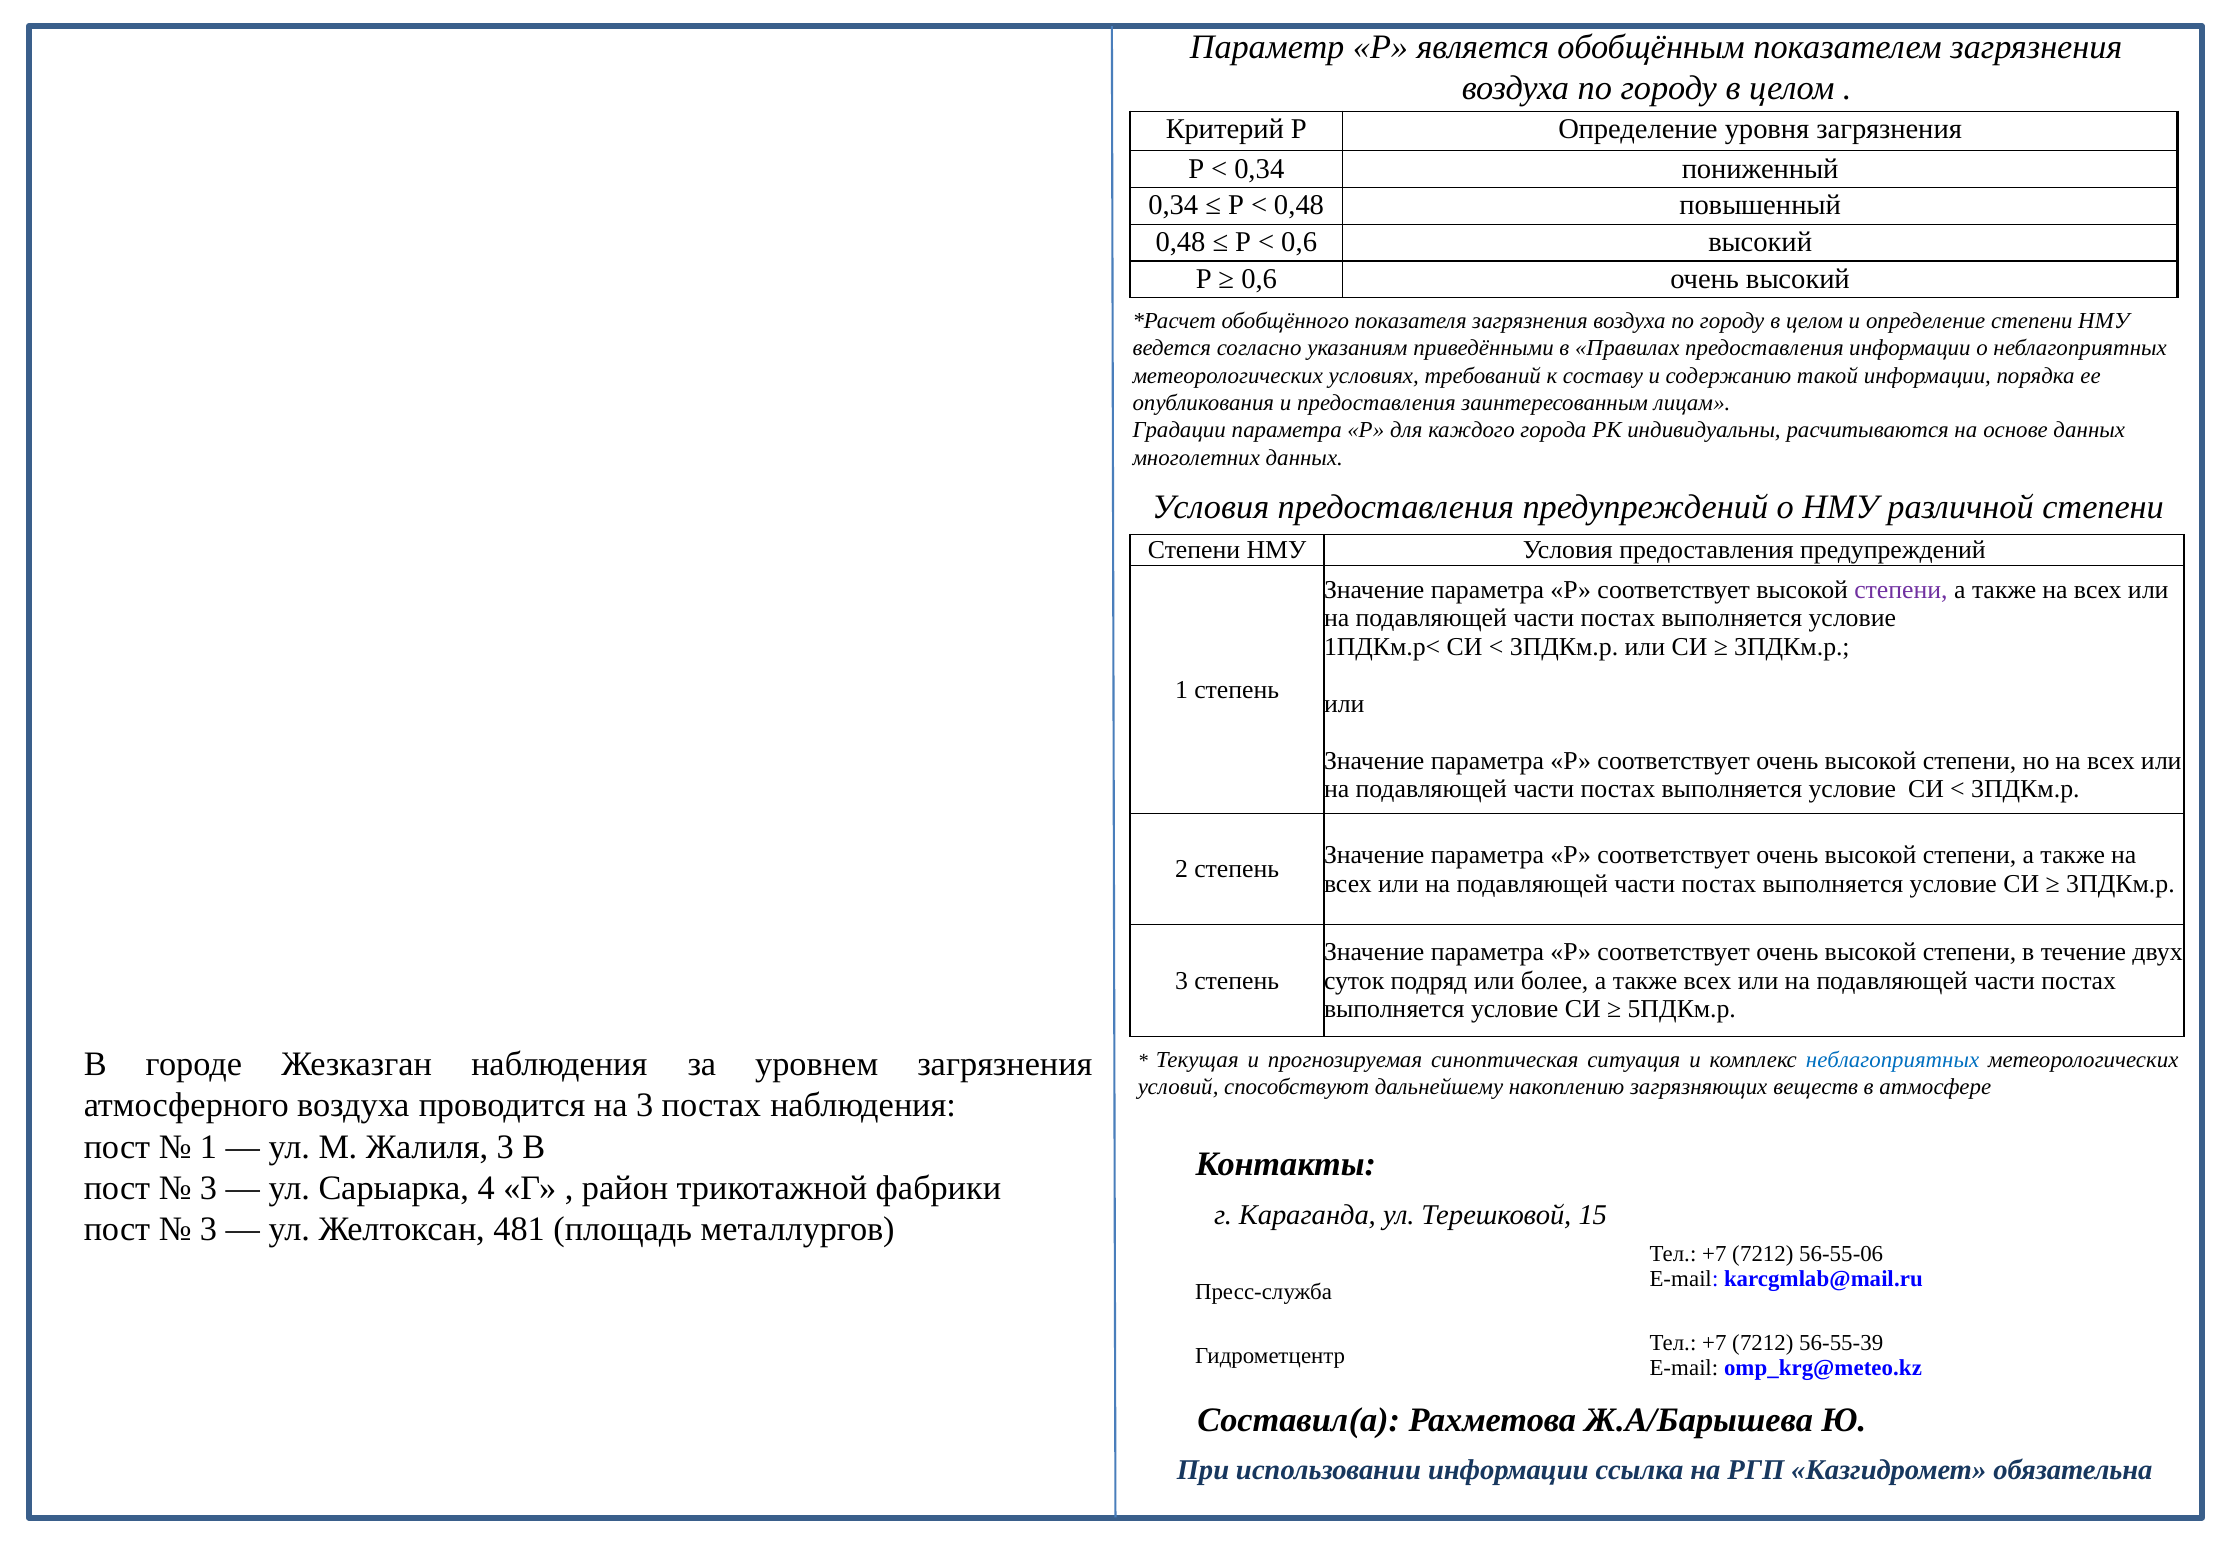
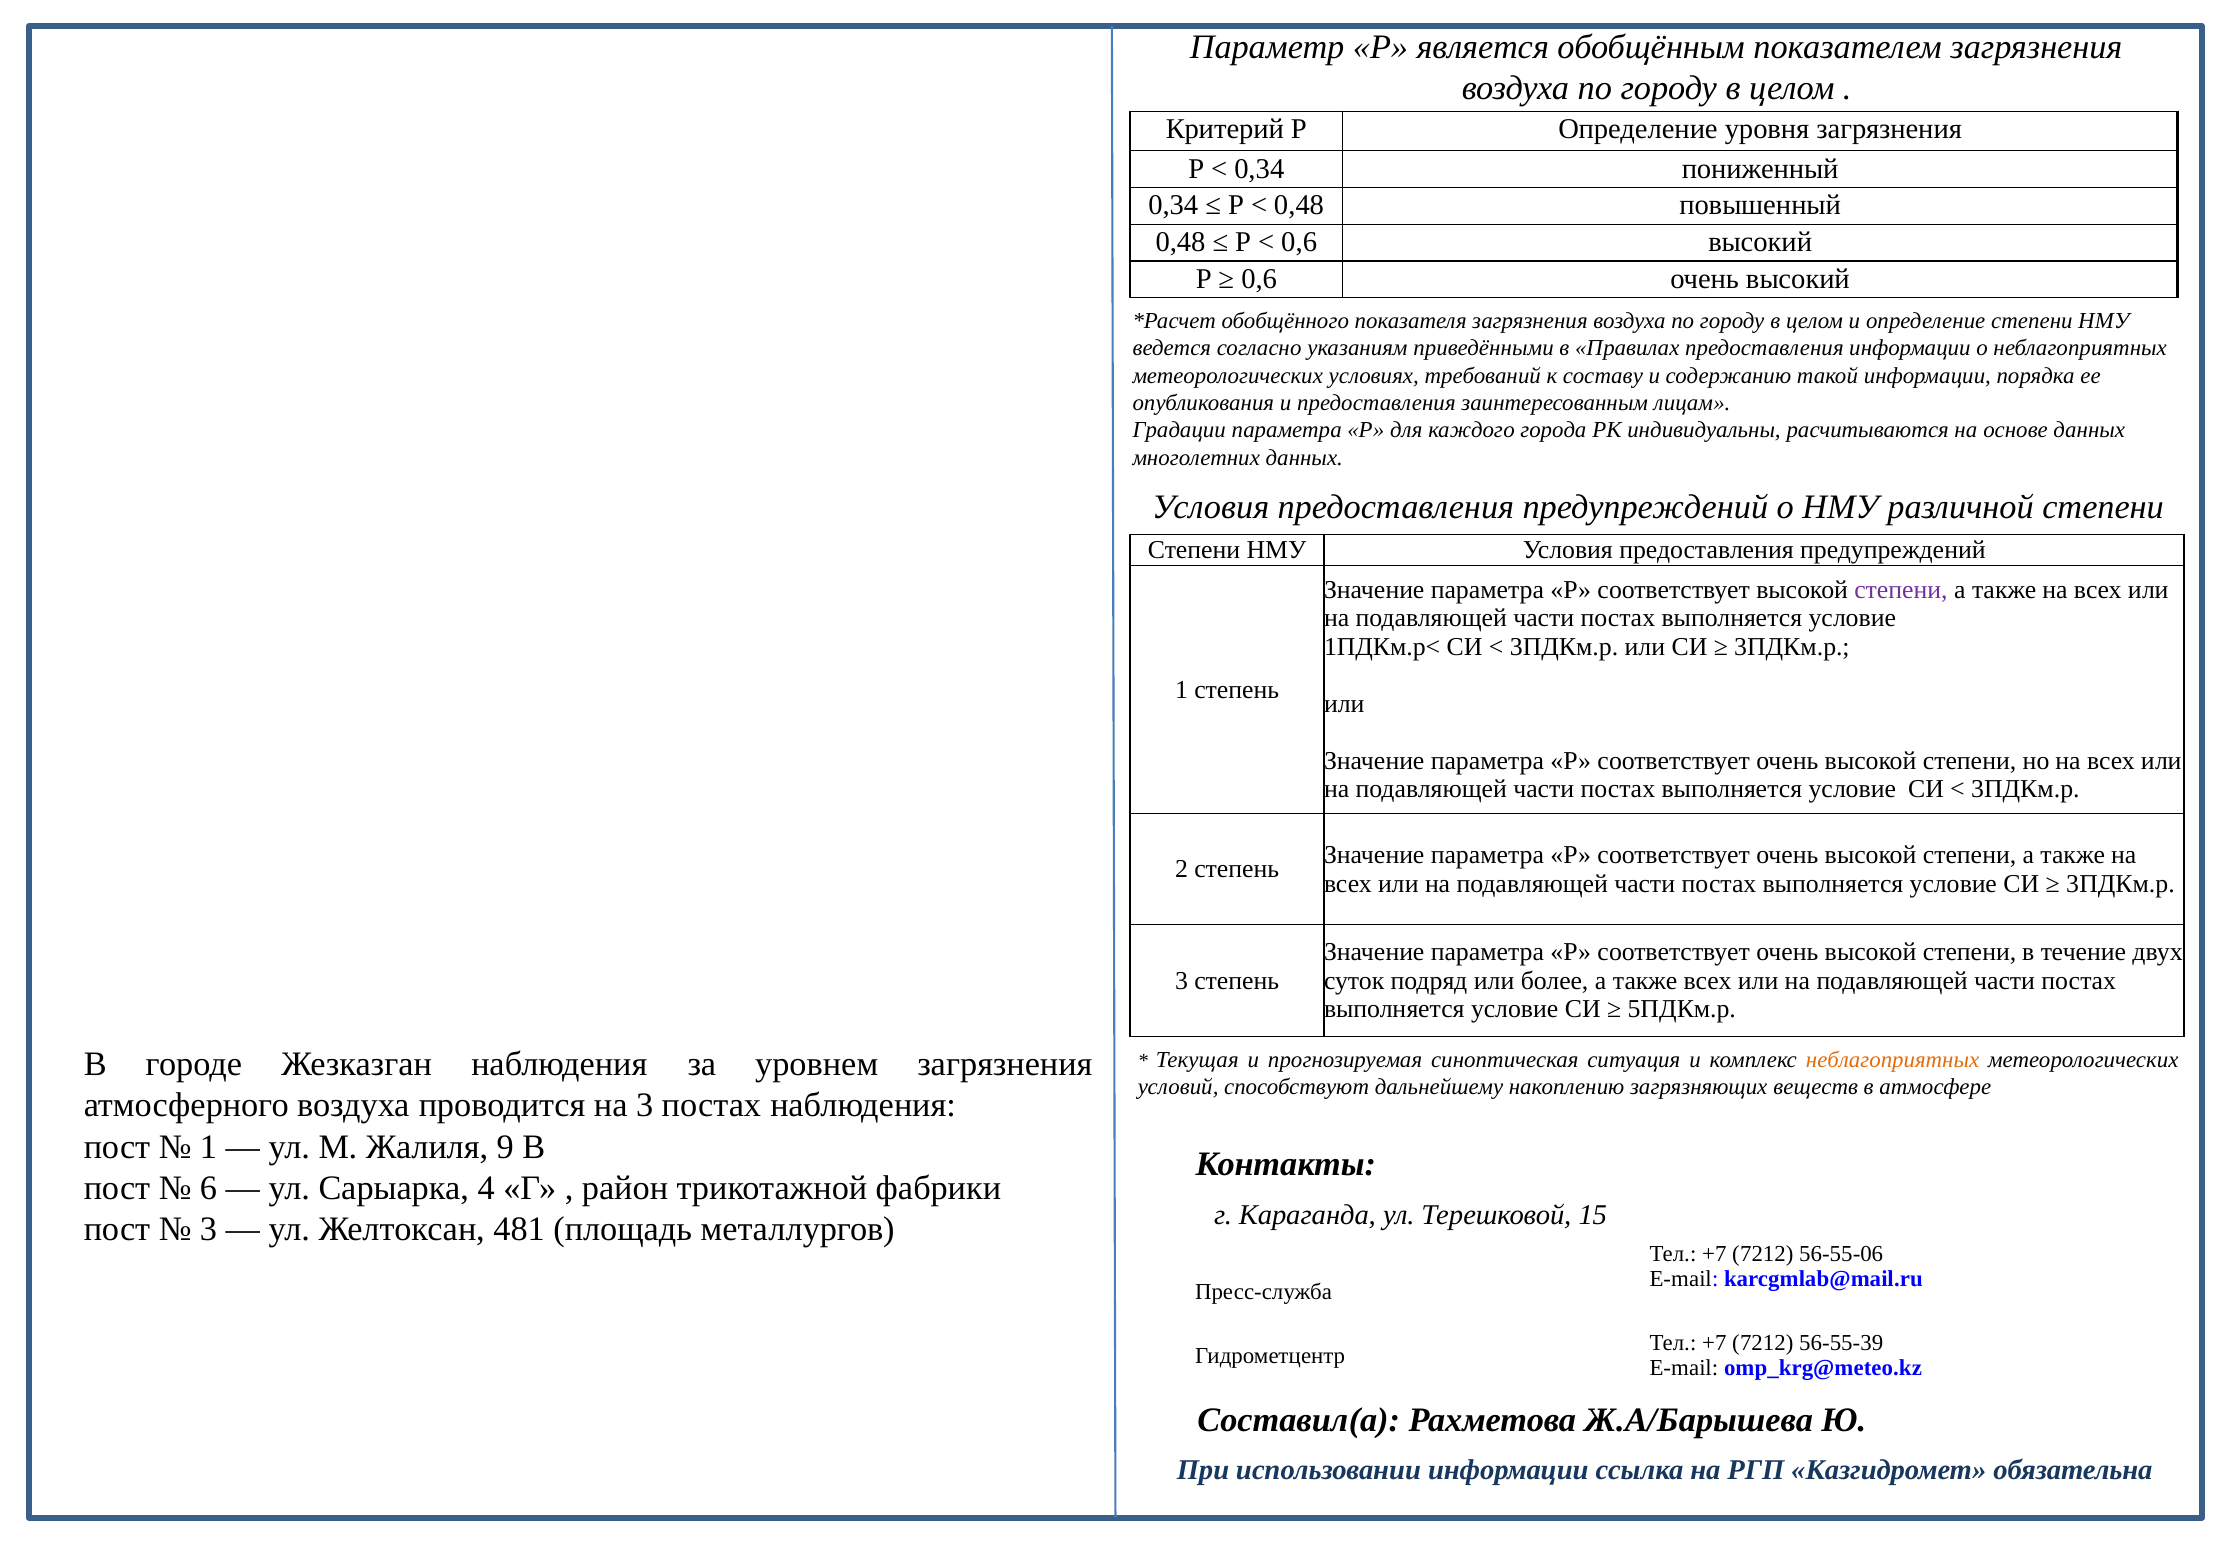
неблагоприятных colour: blue -> orange (1893, 1060)
Жалиля 3: 3 -> 9 (505, 1147)
3: 3 -> 6 (209, 1188)
